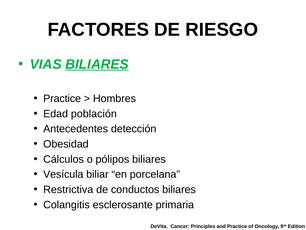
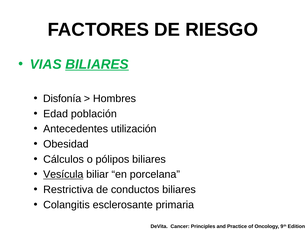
Practice: Practice -> Disfonía (62, 98)
detección: detección -> utilización (134, 129)
Vesícula underline: none -> present (63, 174)
